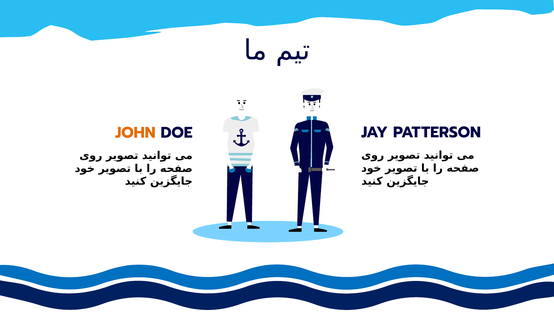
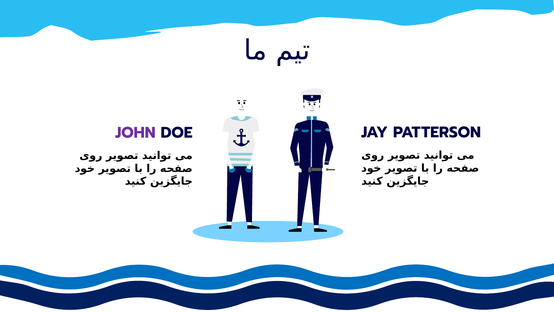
JOHN colour: orange -> purple (135, 133)
